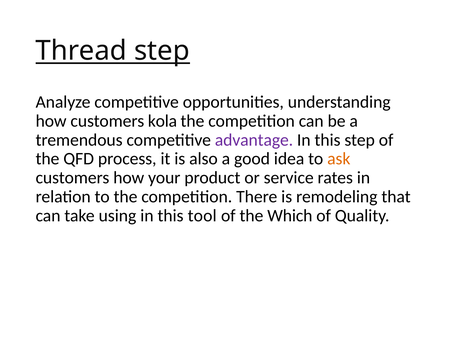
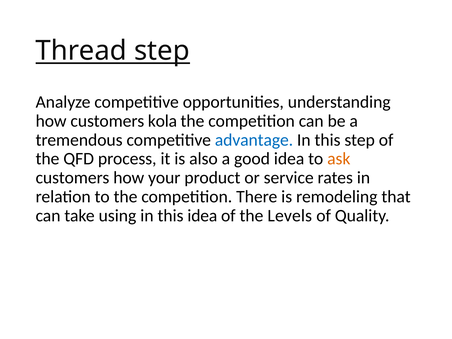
advantage colour: purple -> blue (254, 140)
this tool: tool -> idea (202, 216)
Which: Which -> Levels (290, 216)
